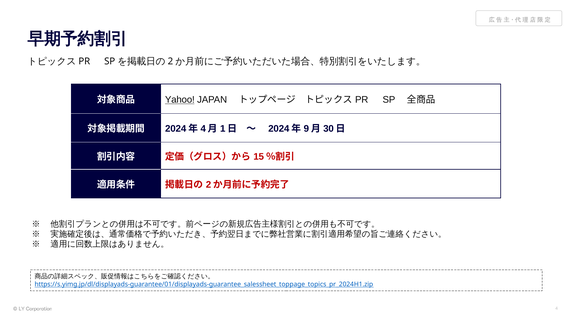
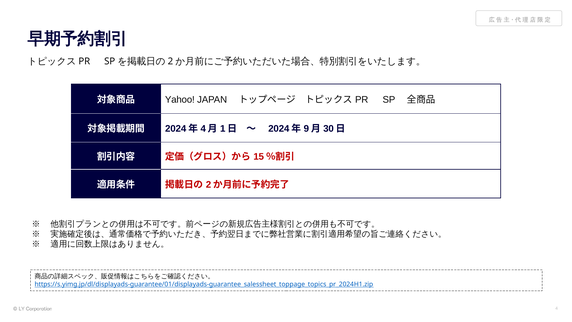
Yahoo underline: present -> none (180, 100)
